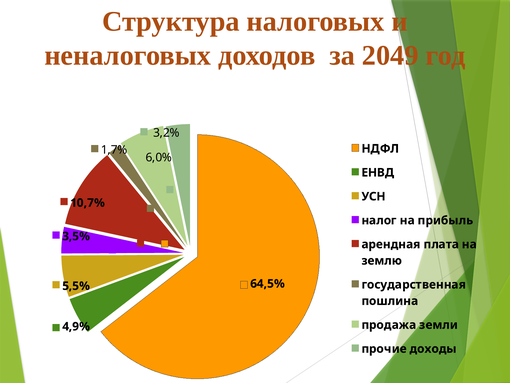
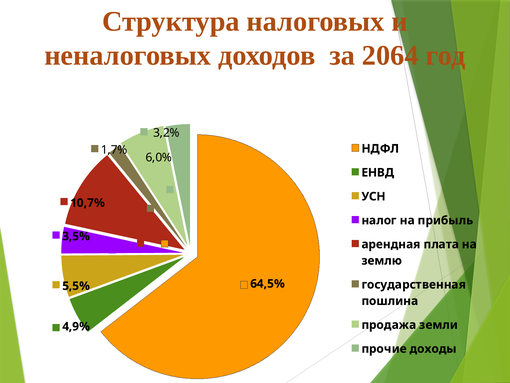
2049: 2049 -> 2064 (390, 56)
